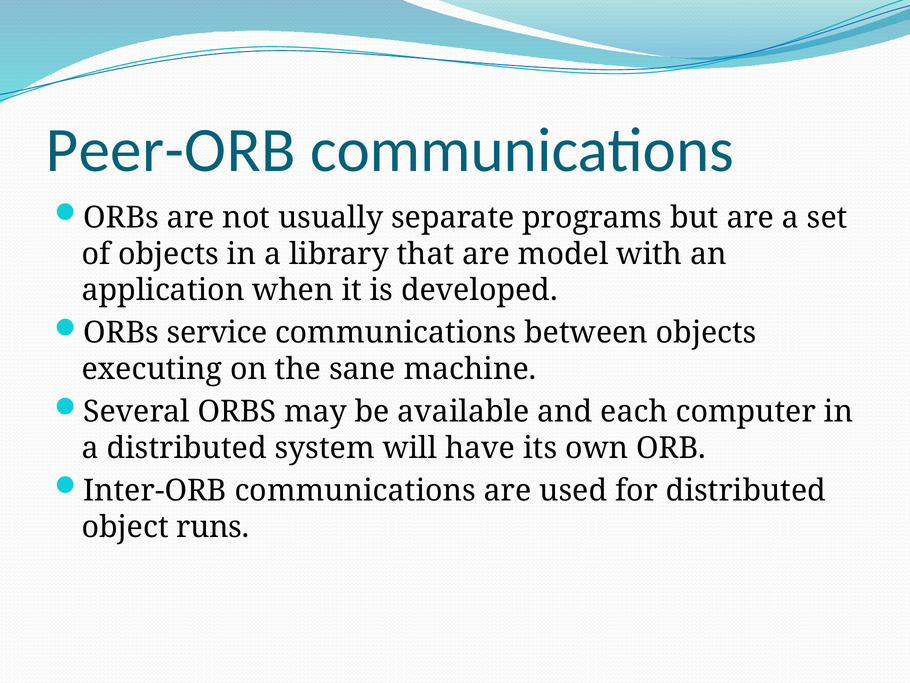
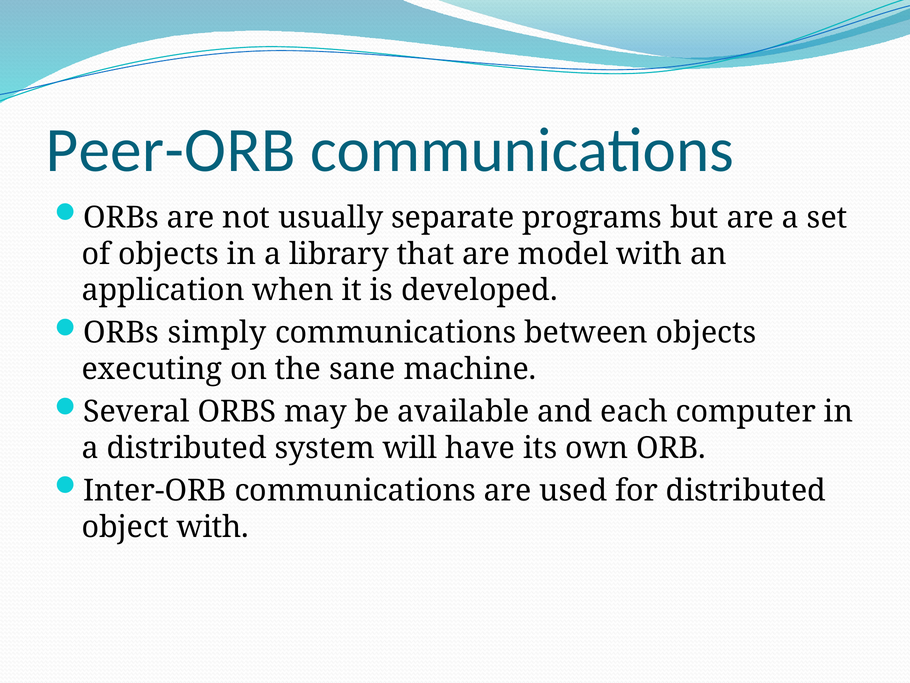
service: service -> simply (217, 333)
object runs: runs -> with (213, 527)
